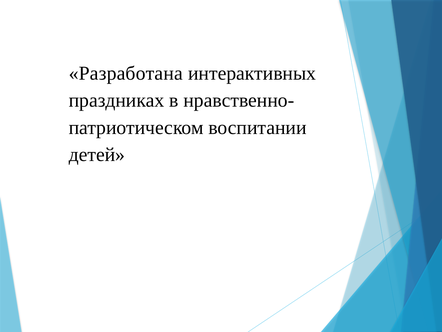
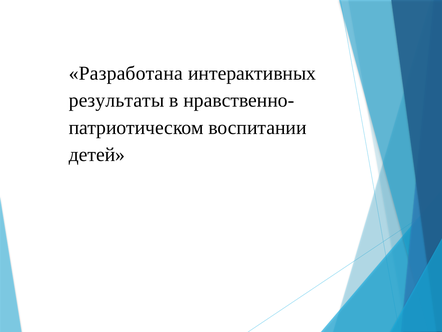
праздниках: праздниках -> результаты (116, 100)
